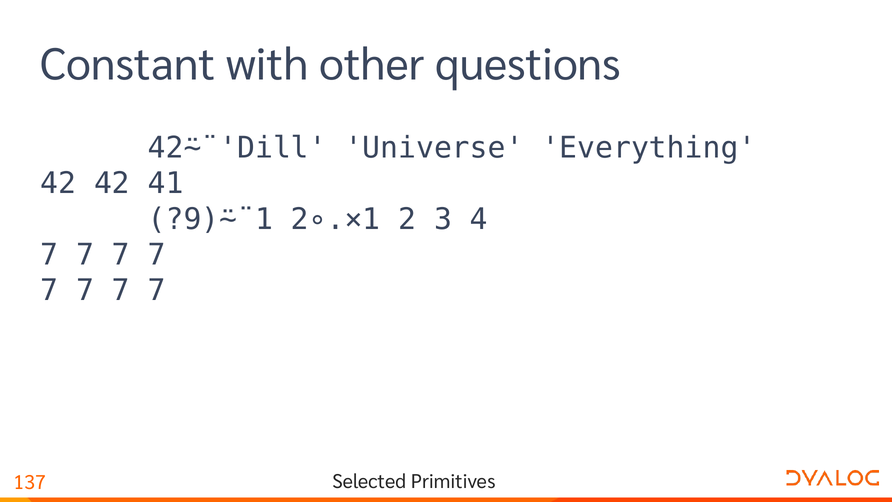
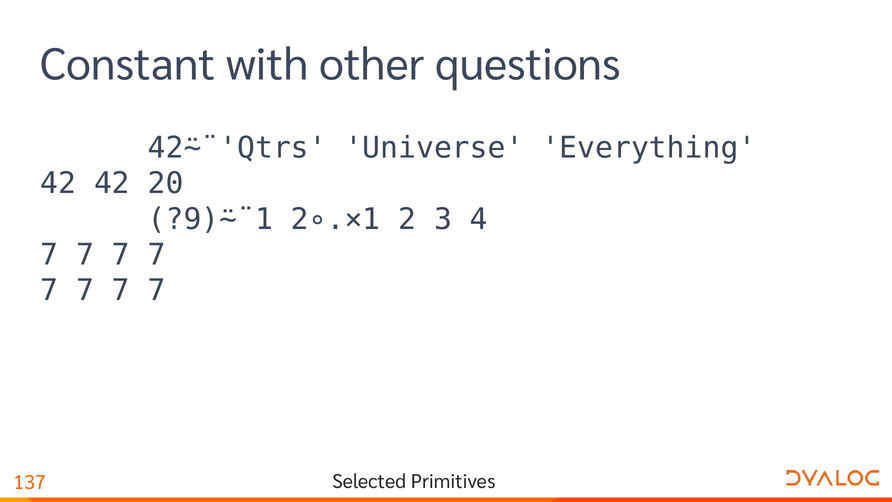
42⍨¨'Dill: 42⍨¨'Dill -> 42⍨¨'Qtrs (237, 148)
41: 41 -> 20 (166, 183)
